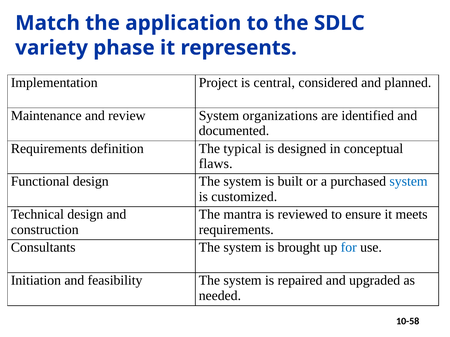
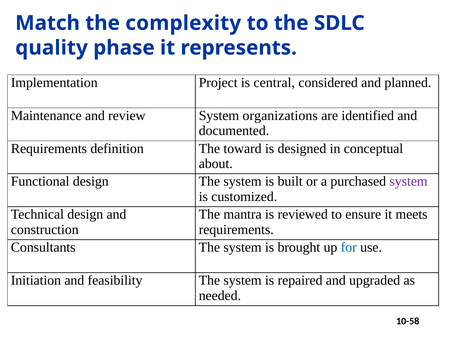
application: application -> complexity (183, 23)
variety: variety -> quality (52, 48)
typical: typical -> toward (243, 149)
flaws: flaws -> about (216, 164)
system colour: blue -> purple (409, 182)
